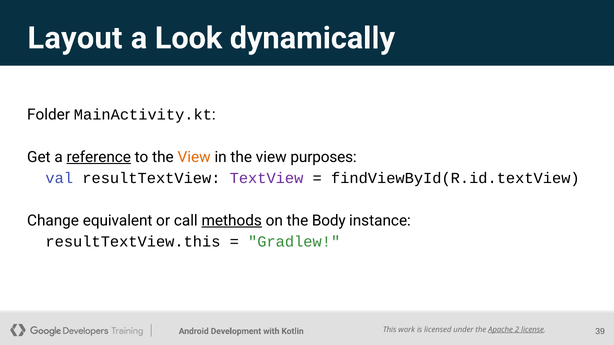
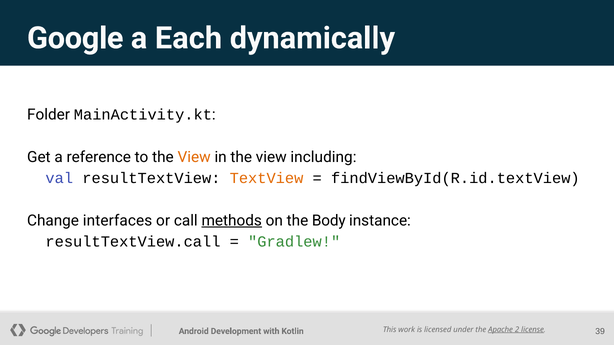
Layout: Layout -> Google (75, 38)
Look: Look -> Each (188, 38)
reference underline: present -> none (99, 157)
purposes: purposes -> including (323, 157)
TextView colour: purple -> orange (267, 178)
equivalent: equivalent -> interfaces (118, 221)
resultTextView.this: resultTextView.this -> resultTextView.call (133, 242)
